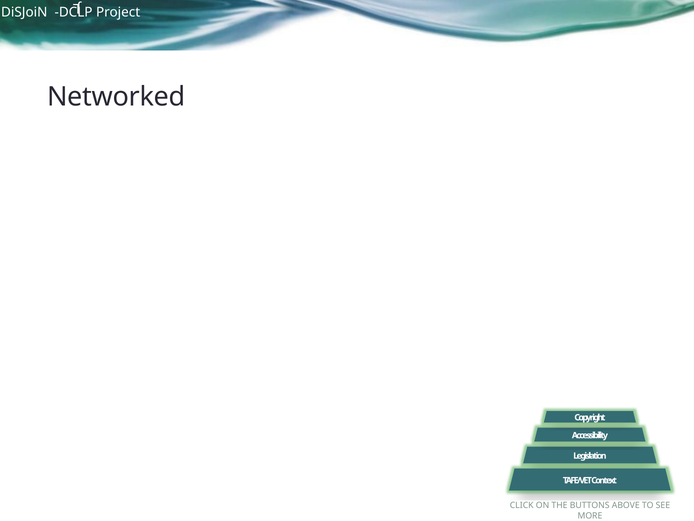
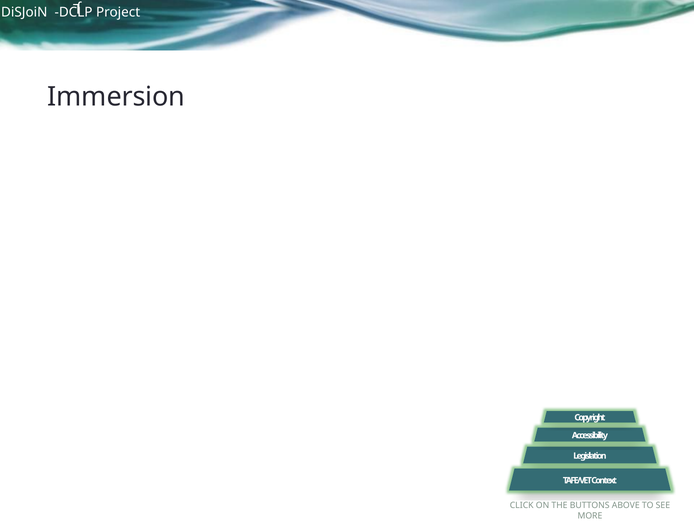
Networked: Networked -> Immersion (116, 97)
